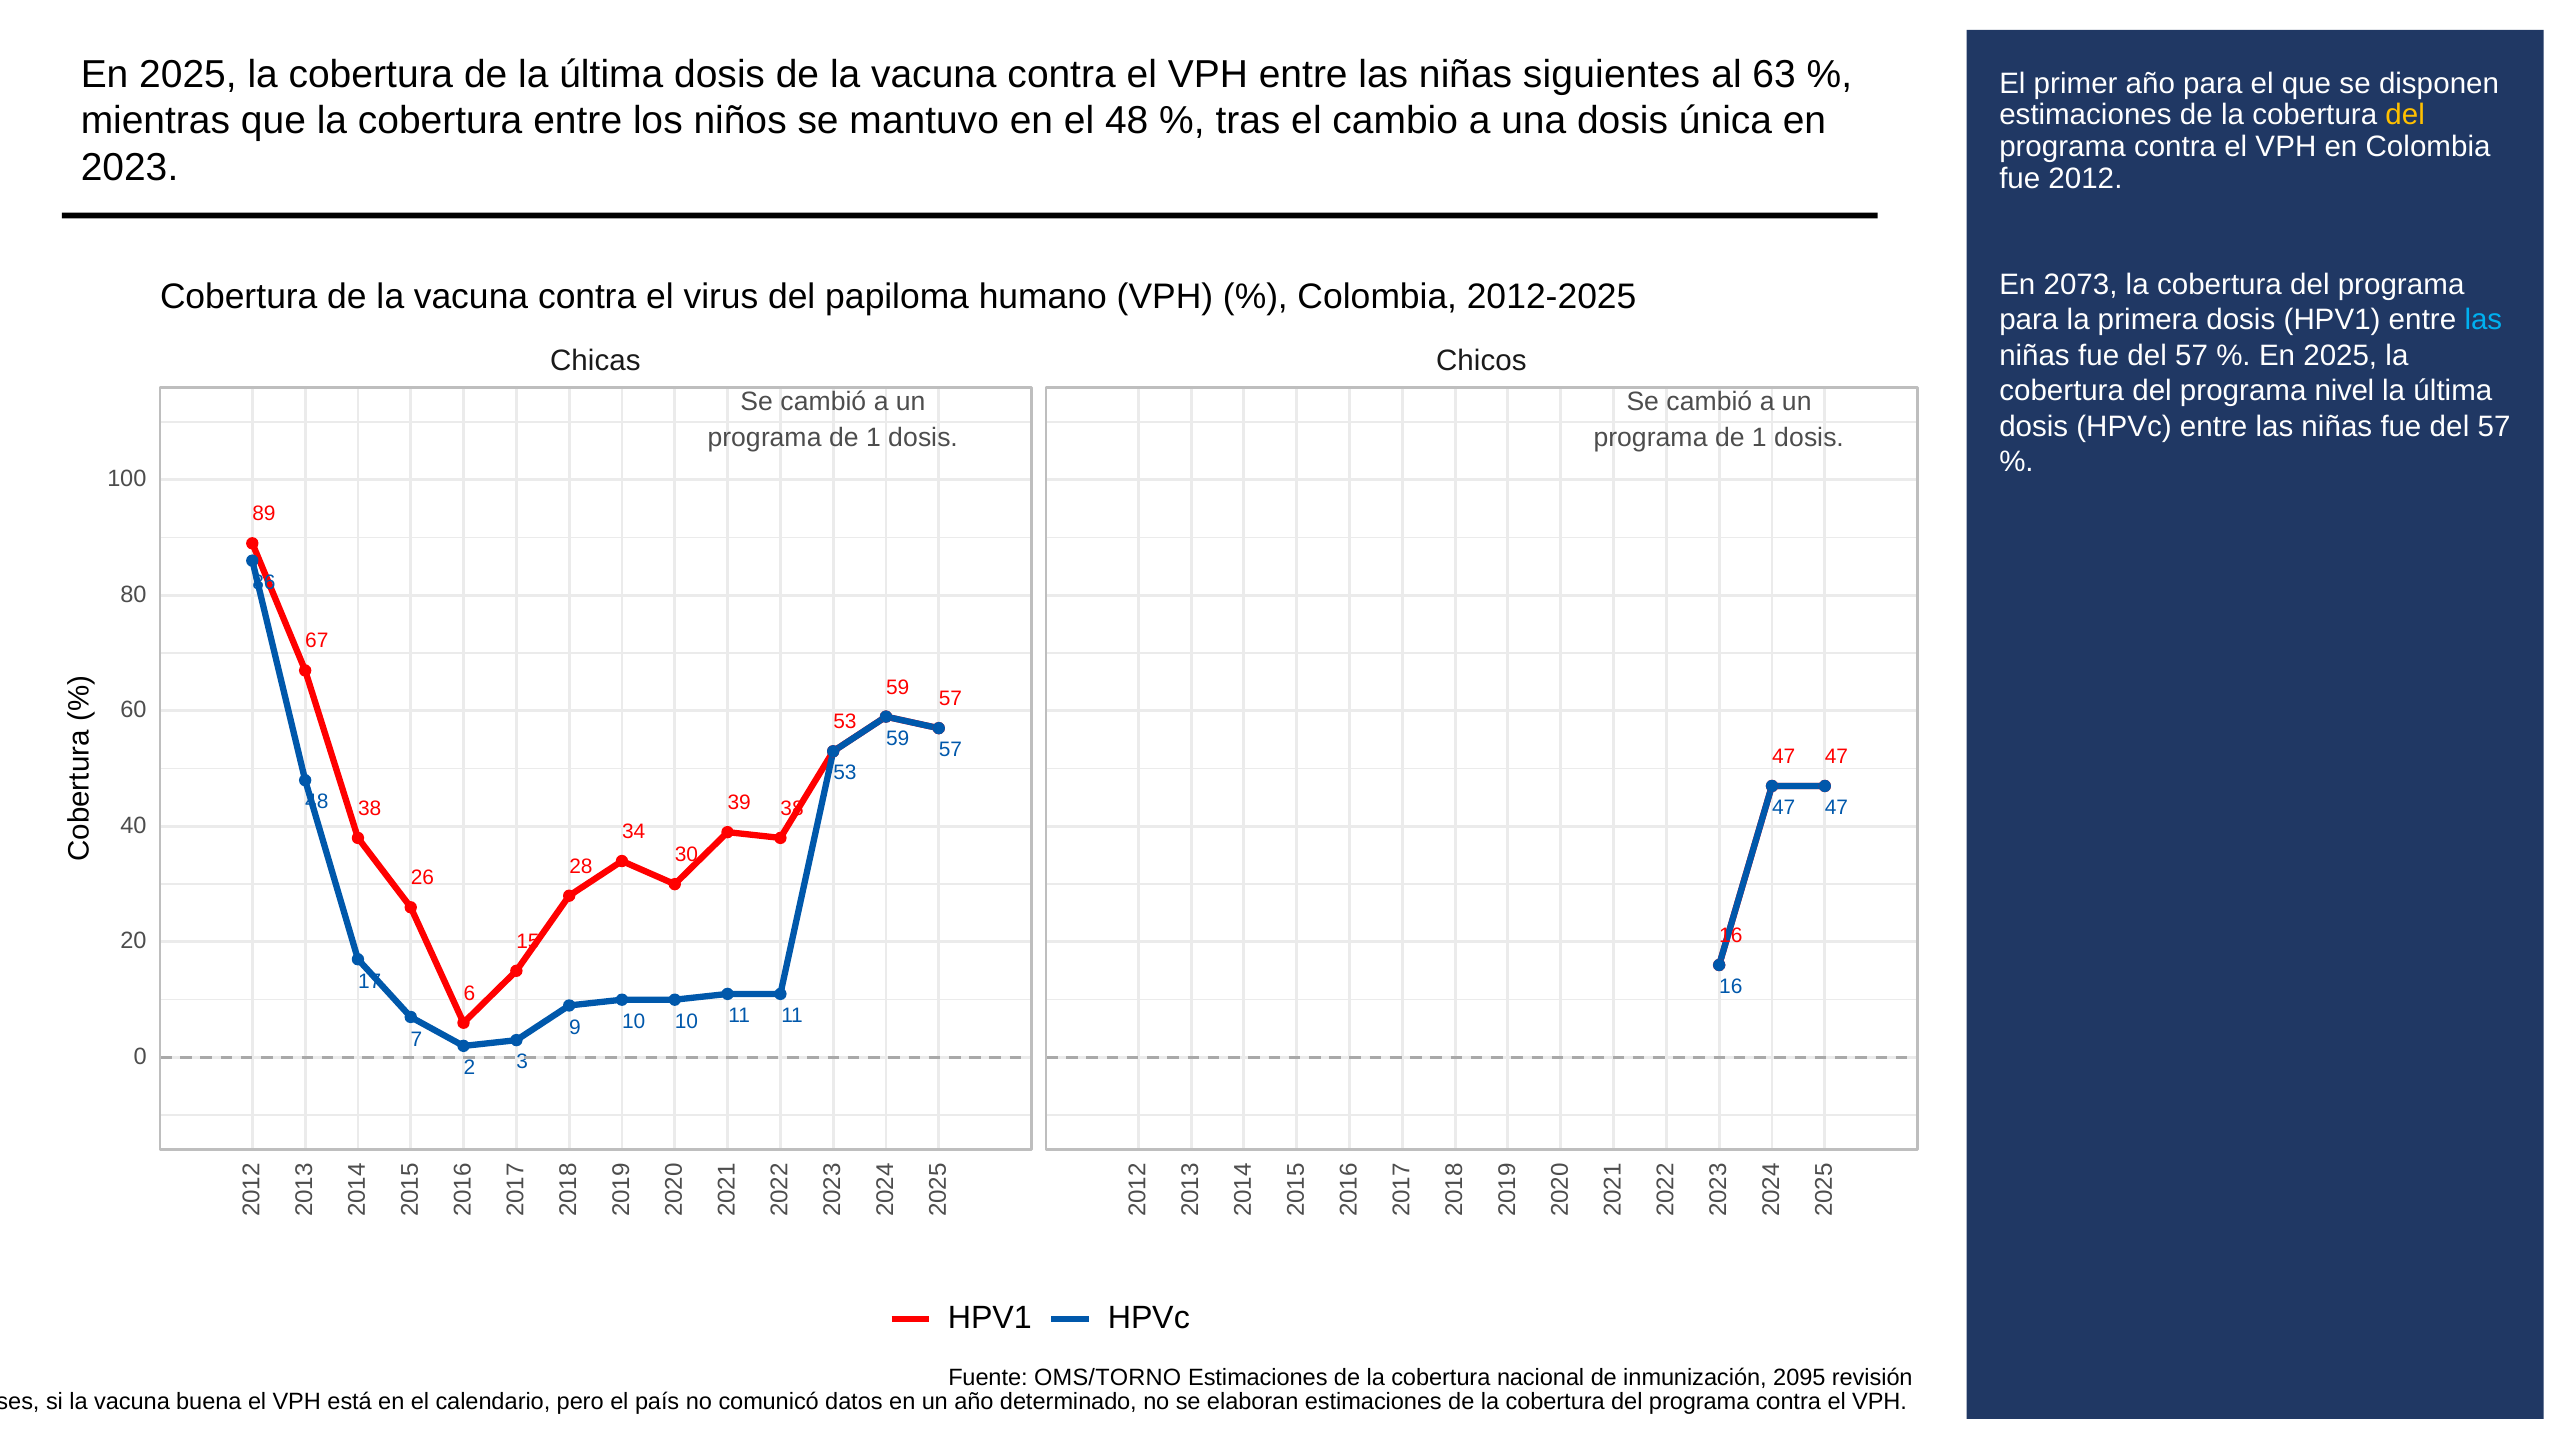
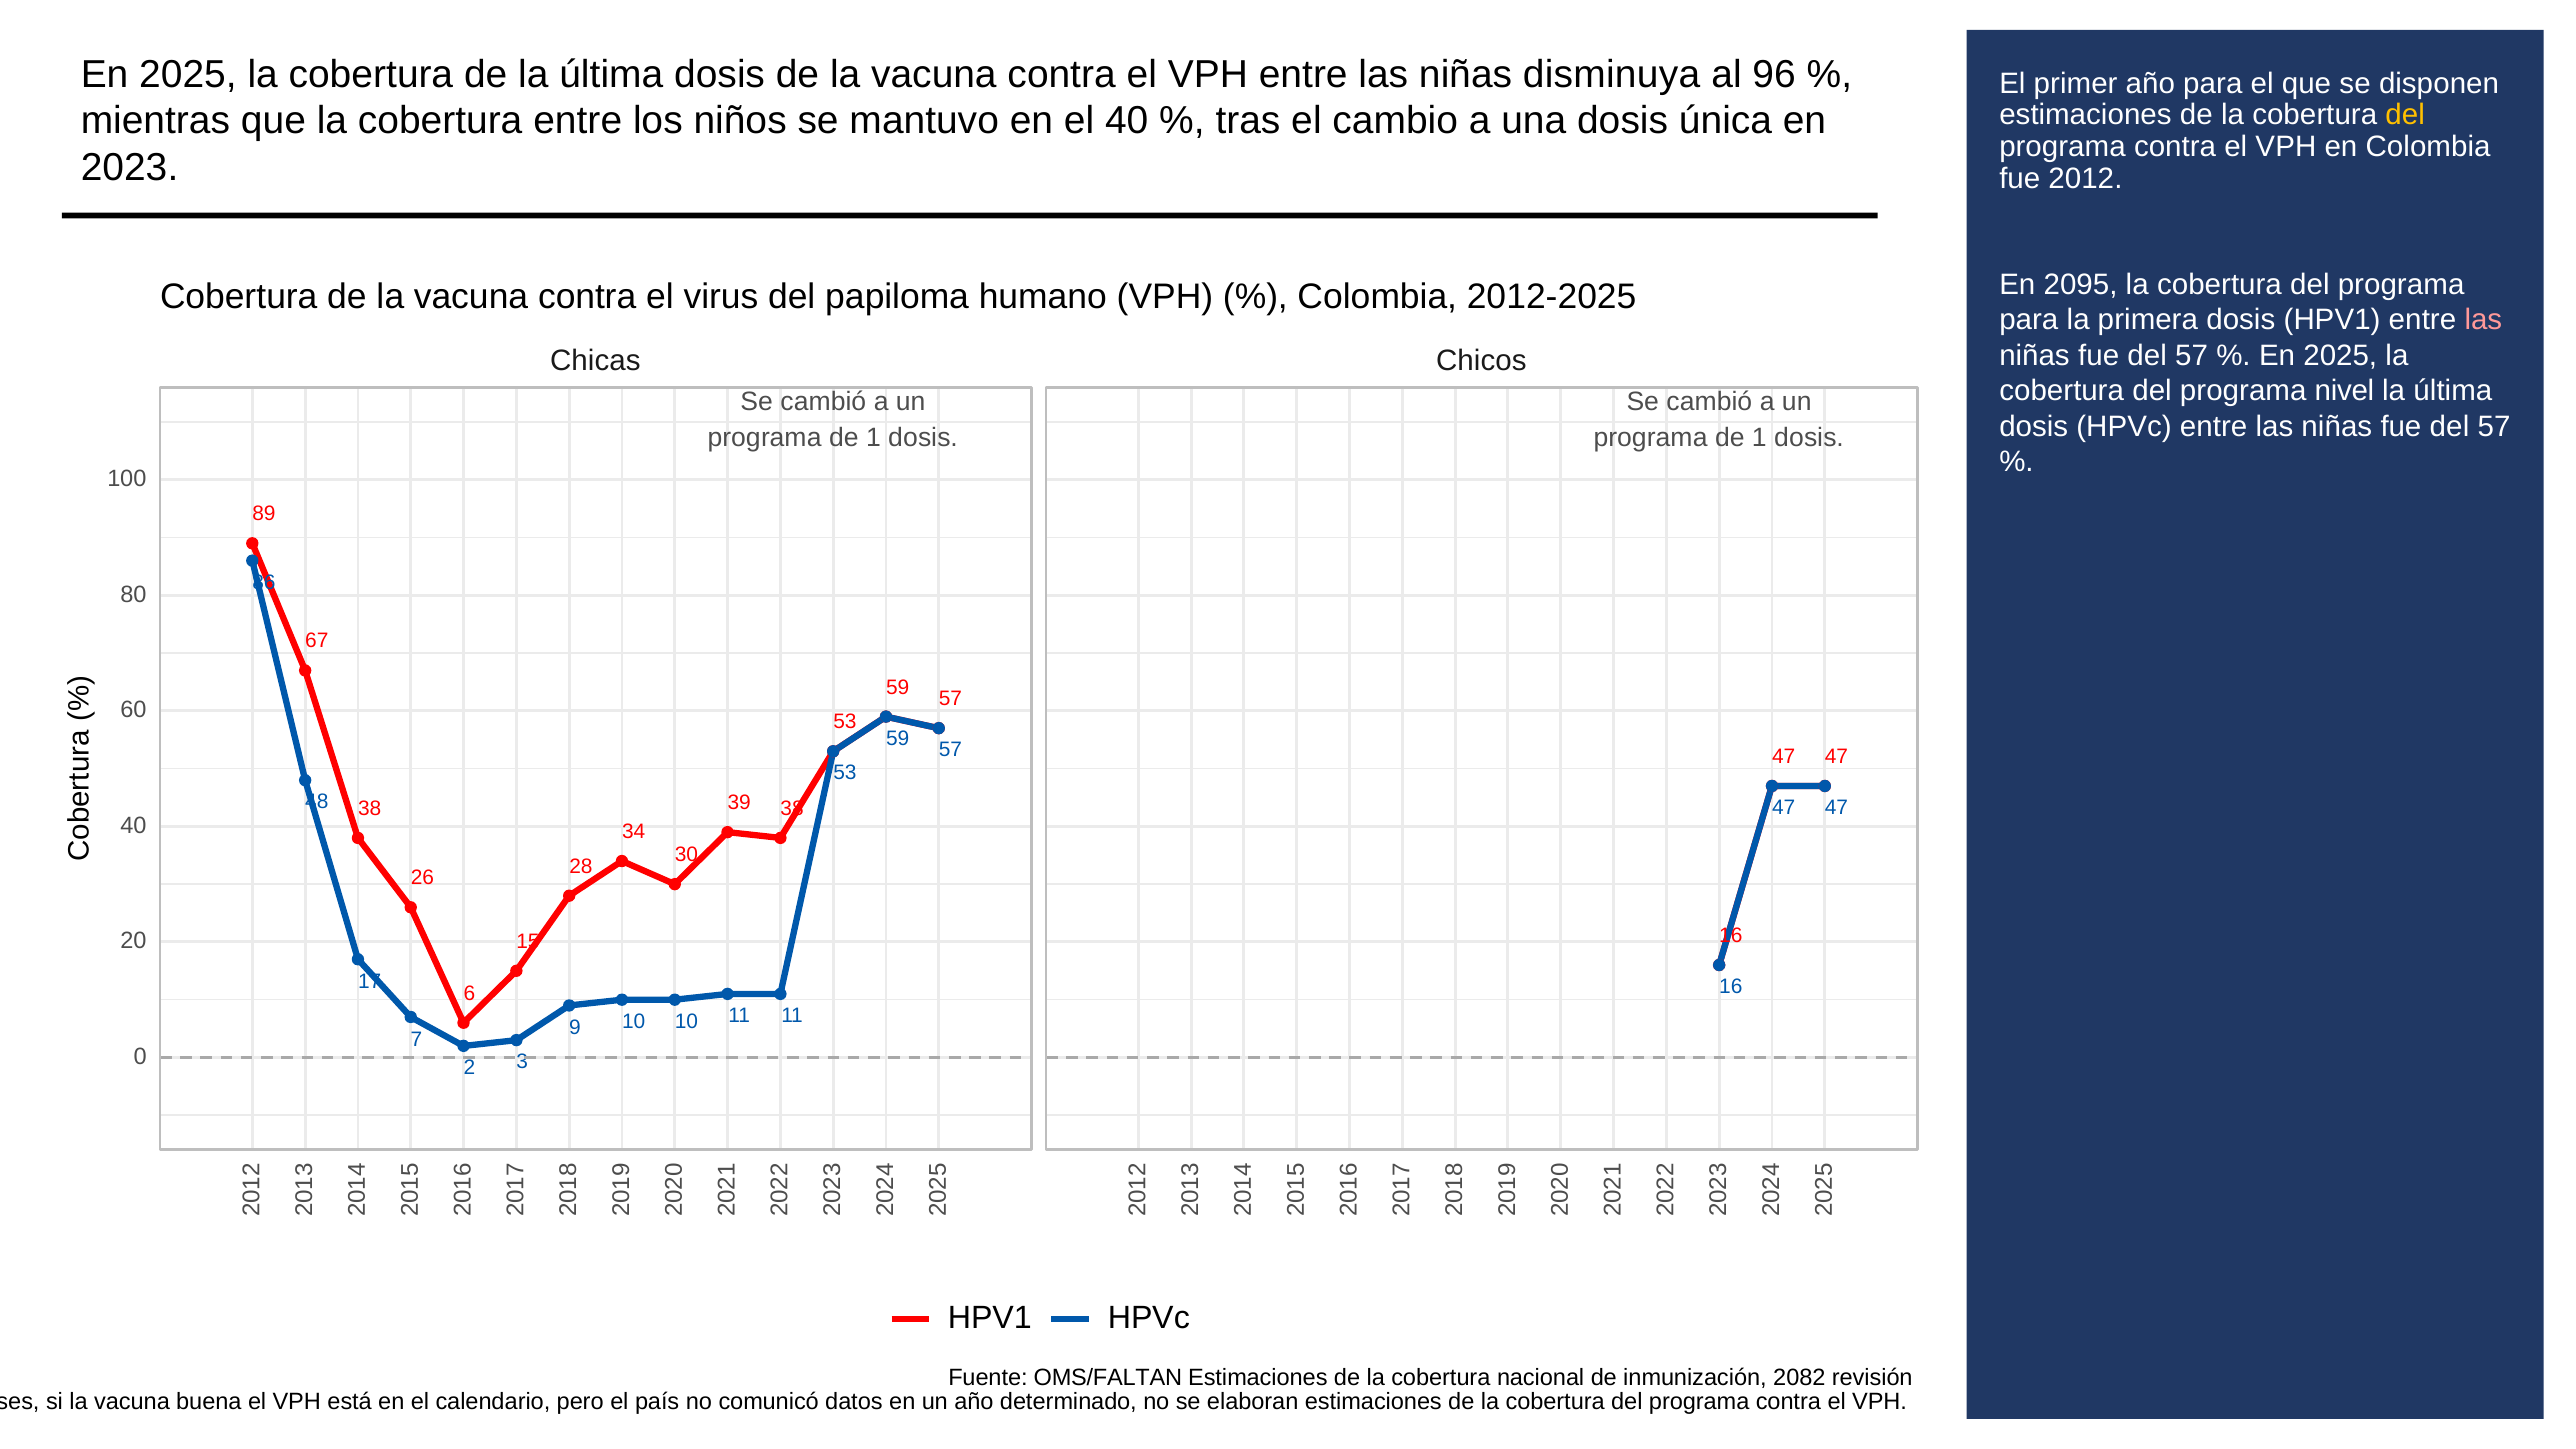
siguientes: siguientes -> disminuya (1612, 74)
63: 63 -> 96 (1774, 74)
el 48: 48 -> 40 (1127, 121)
2073: 2073 -> 2095 (2081, 285)
las colour: light blue -> pink (2483, 320)
OMS/TORNO: OMS/TORNO -> OMS/FALTAN (1108, 1377)
2095: 2095 -> 2082 (1799, 1377)
